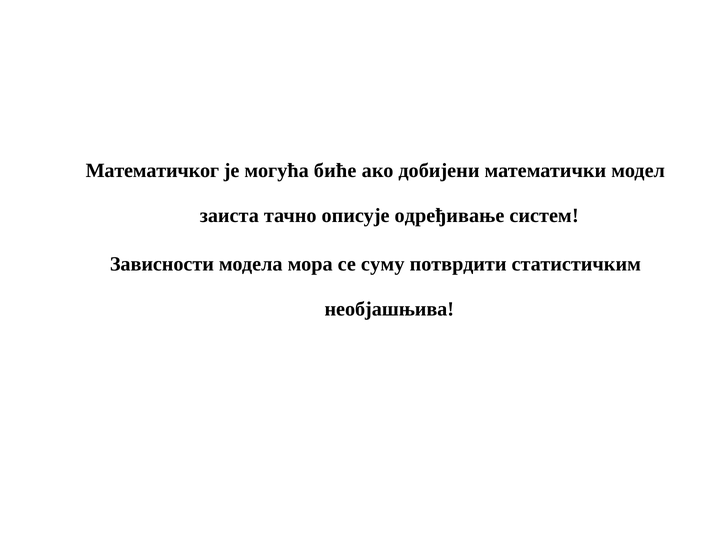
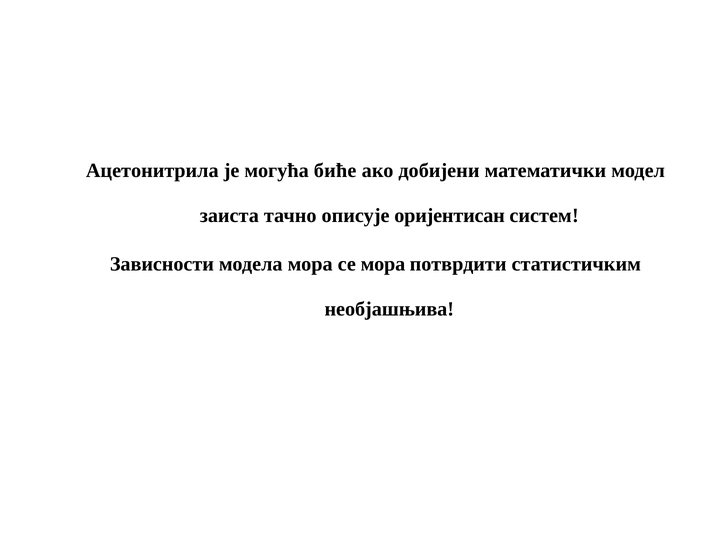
Математичког: Математичког -> Ацетонитрила (152, 171)
одређивање: одређивање -> оријентисан (450, 216)
се суму: суму -> мора (383, 264)
